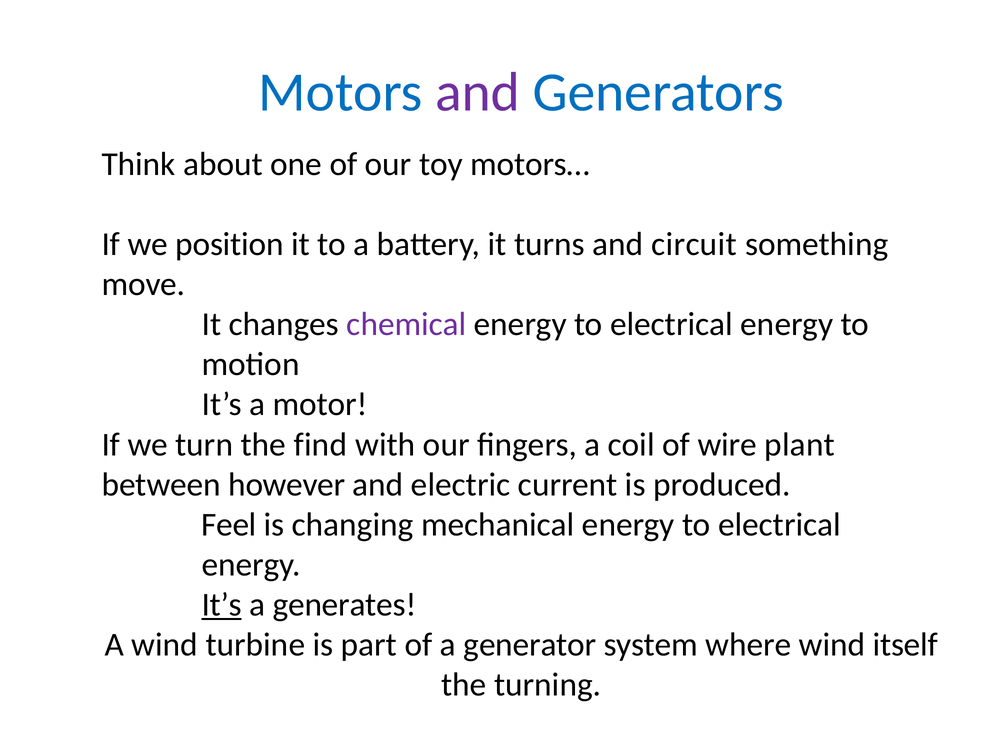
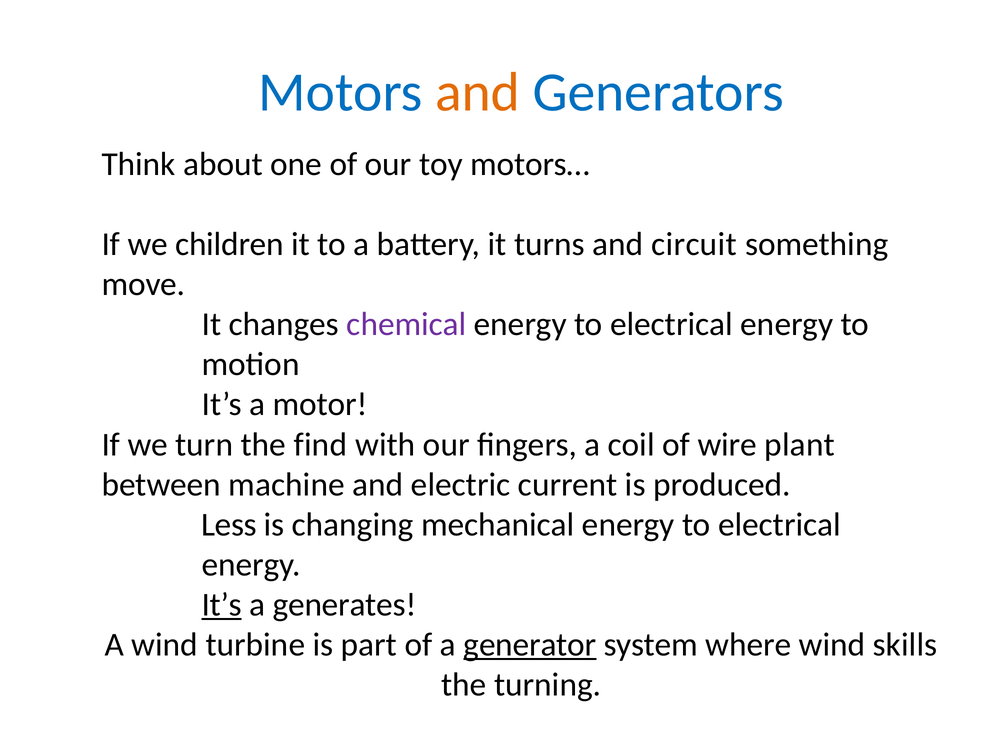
and colour: purple -> orange (478, 92)
position: position -> children (230, 244)
however: however -> machine (287, 484)
Feel: Feel -> Less (229, 524)
generator underline: none -> present (530, 645)
itself: itself -> skills (905, 645)
